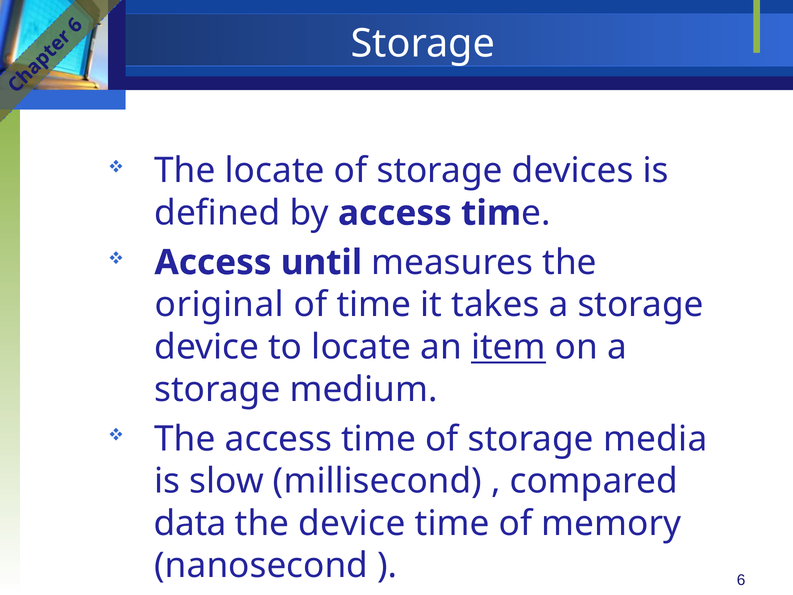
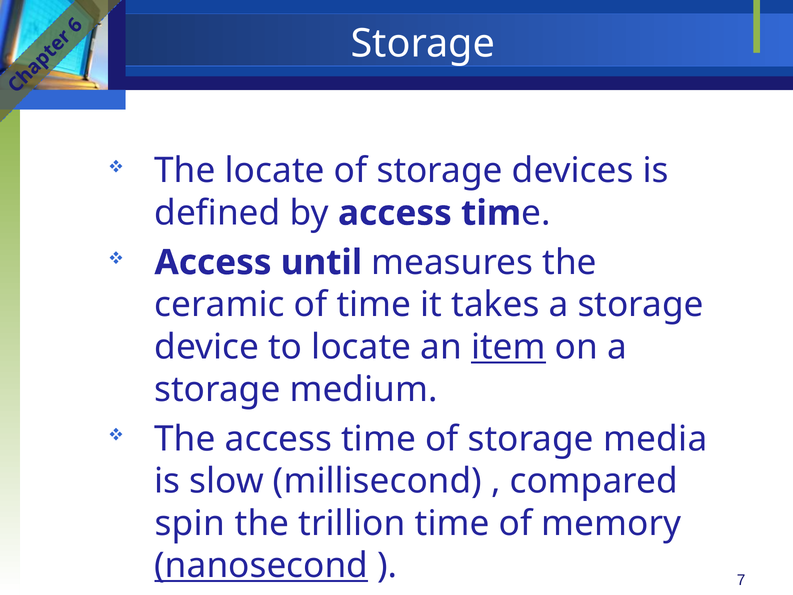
original: original -> ceramic (220, 305)
data: data -> spin (190, 523)
the device: device -> trillion (352, 523)
nanosecond underline: none -> present (261, 566)
6: 6 -> 7 (741, 580)
